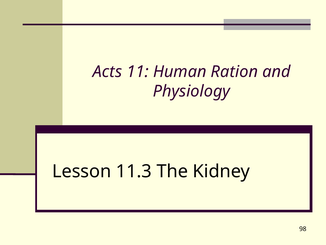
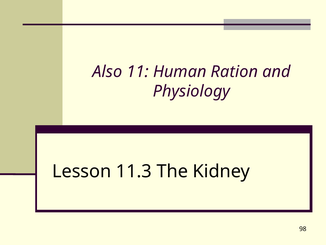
Acts: Acts -> Also (107, 71)
